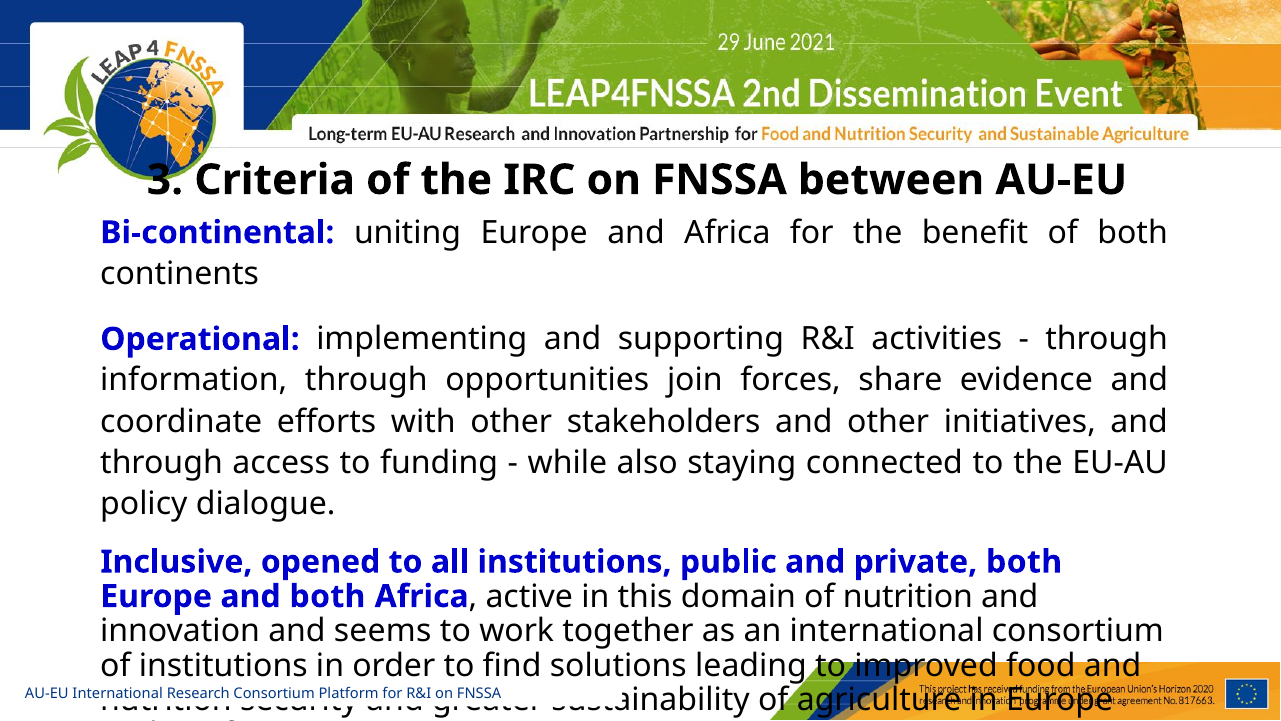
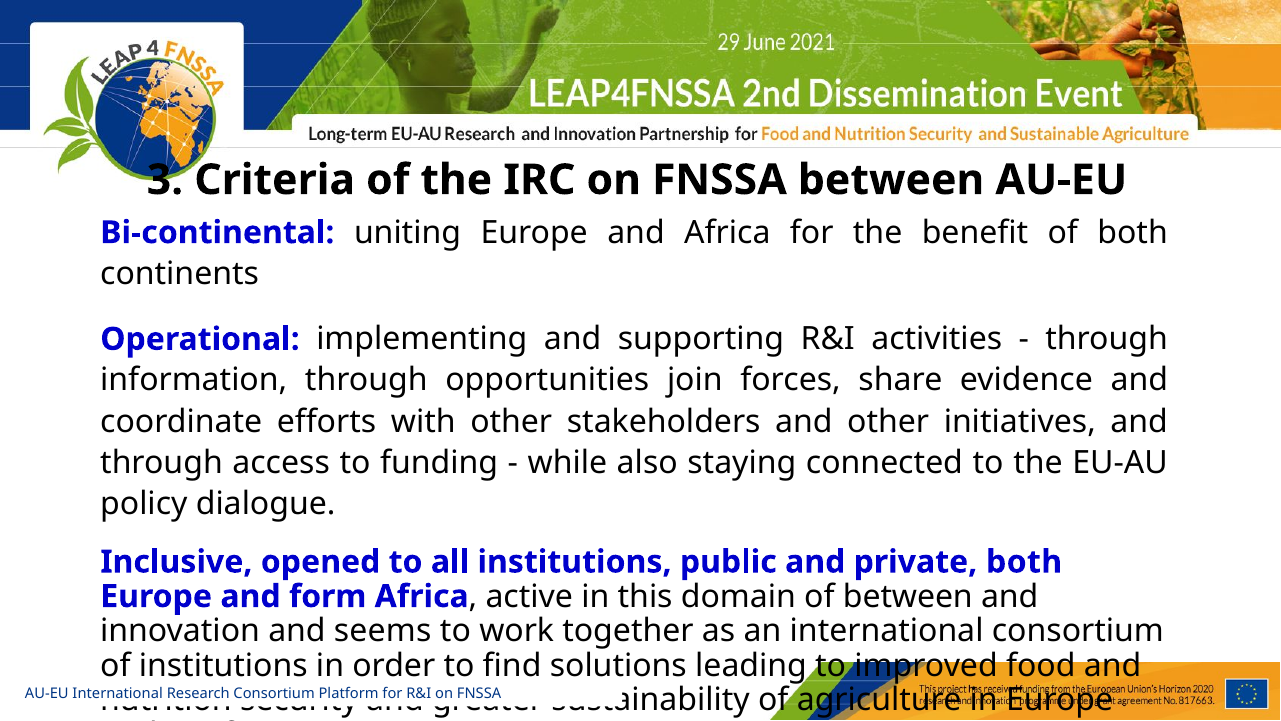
and both: both -> form (328, 596)
of nutrition: nutrition -> between (908, 596)
